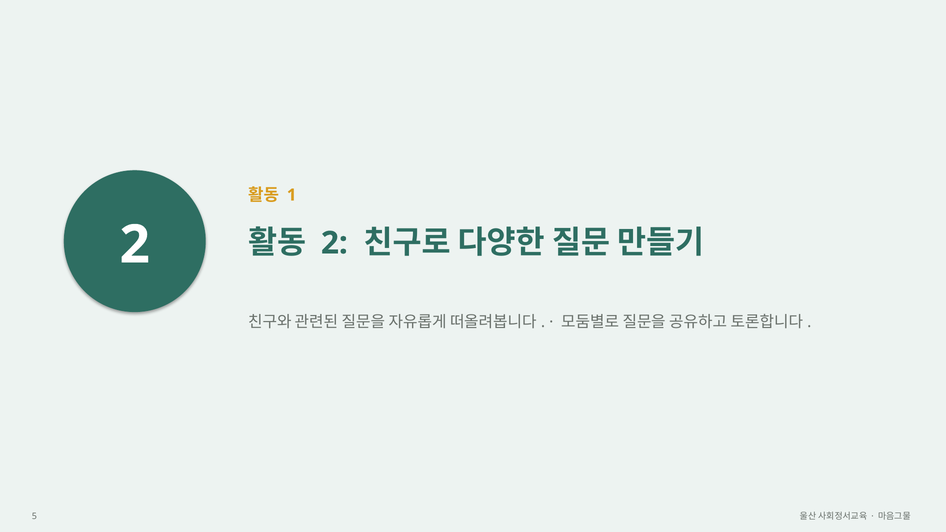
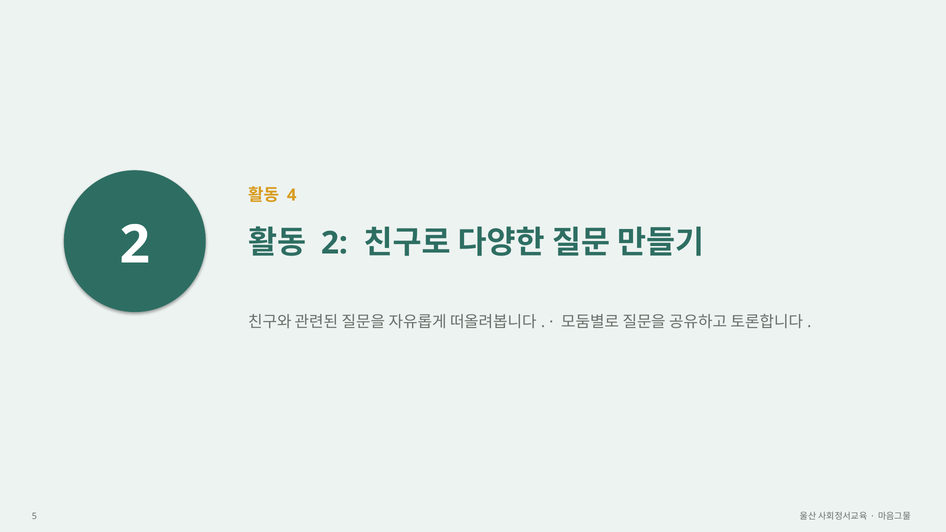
1: 1 -> 4 (292, 195)
